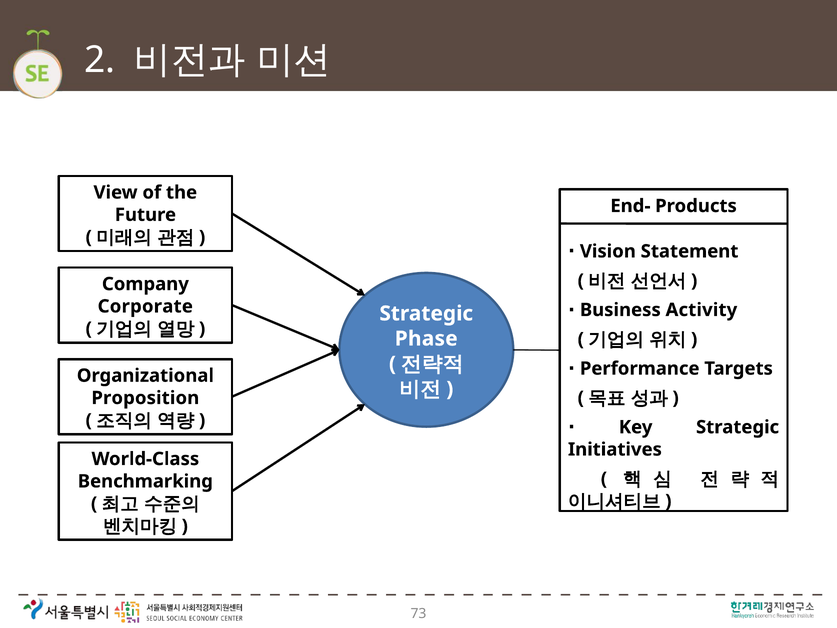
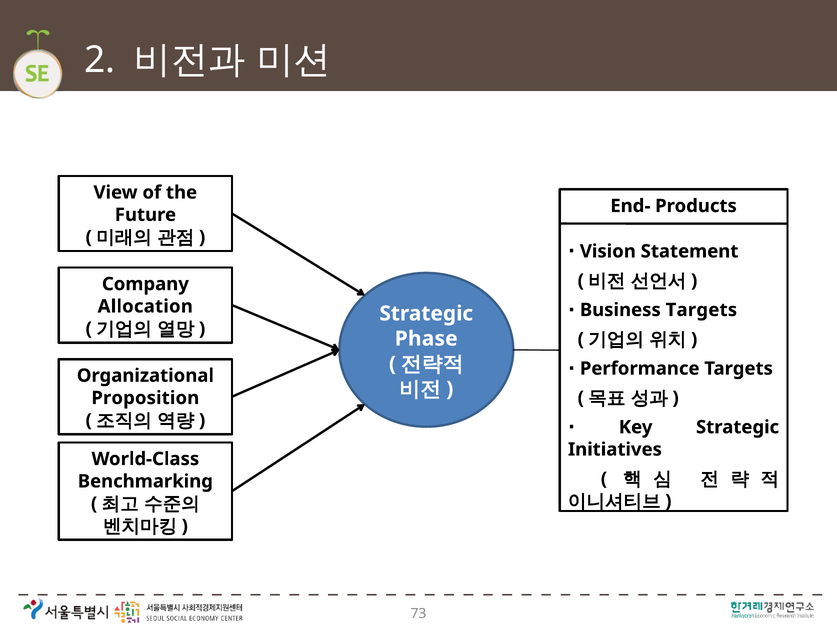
Business Activity: Activity -> Targets (701, 310)
Corporate: Corporate -> Allocation (145, 306)
